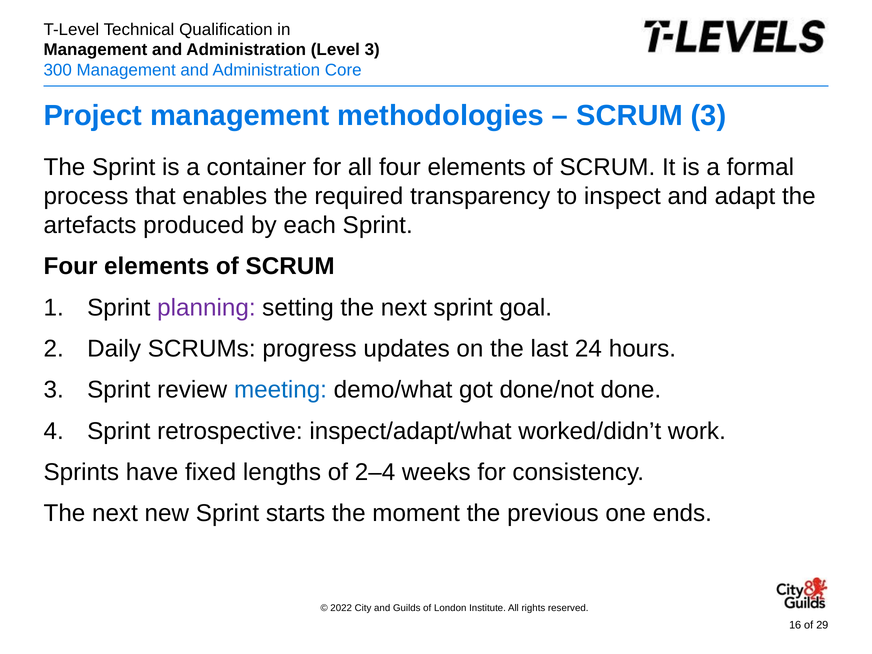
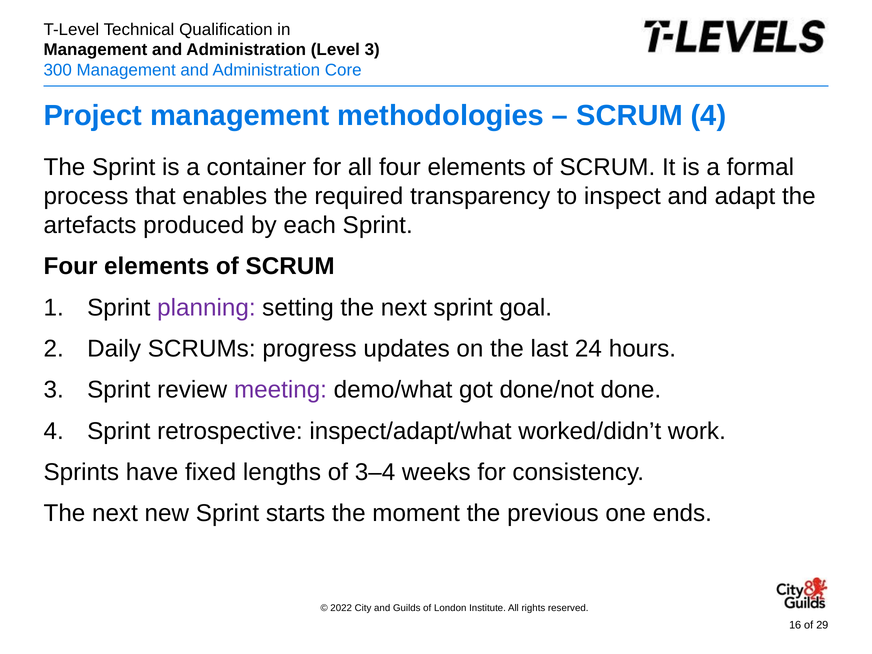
SCRUM 3: 3 -> 4 (709, 116)
meeting colour: blue -> purple (280, 390)
2–4: 2–4 -> 3–4 (375, 472)
